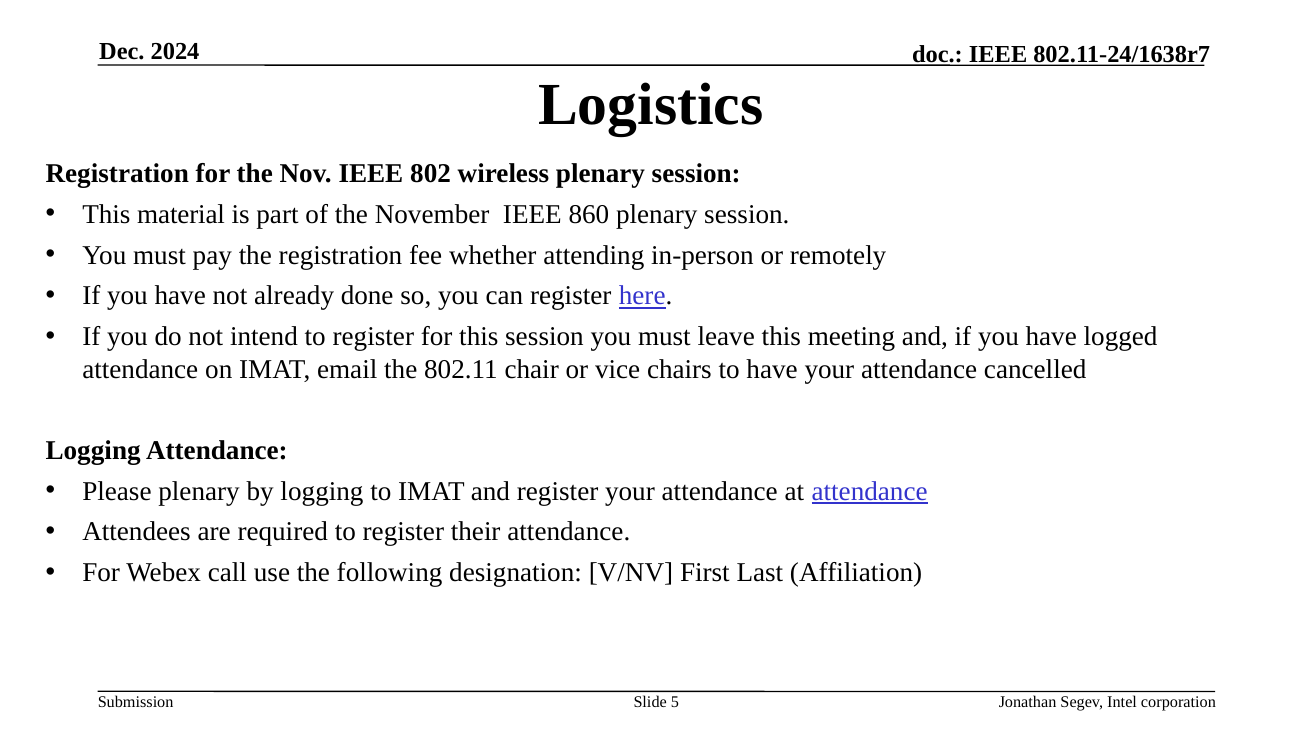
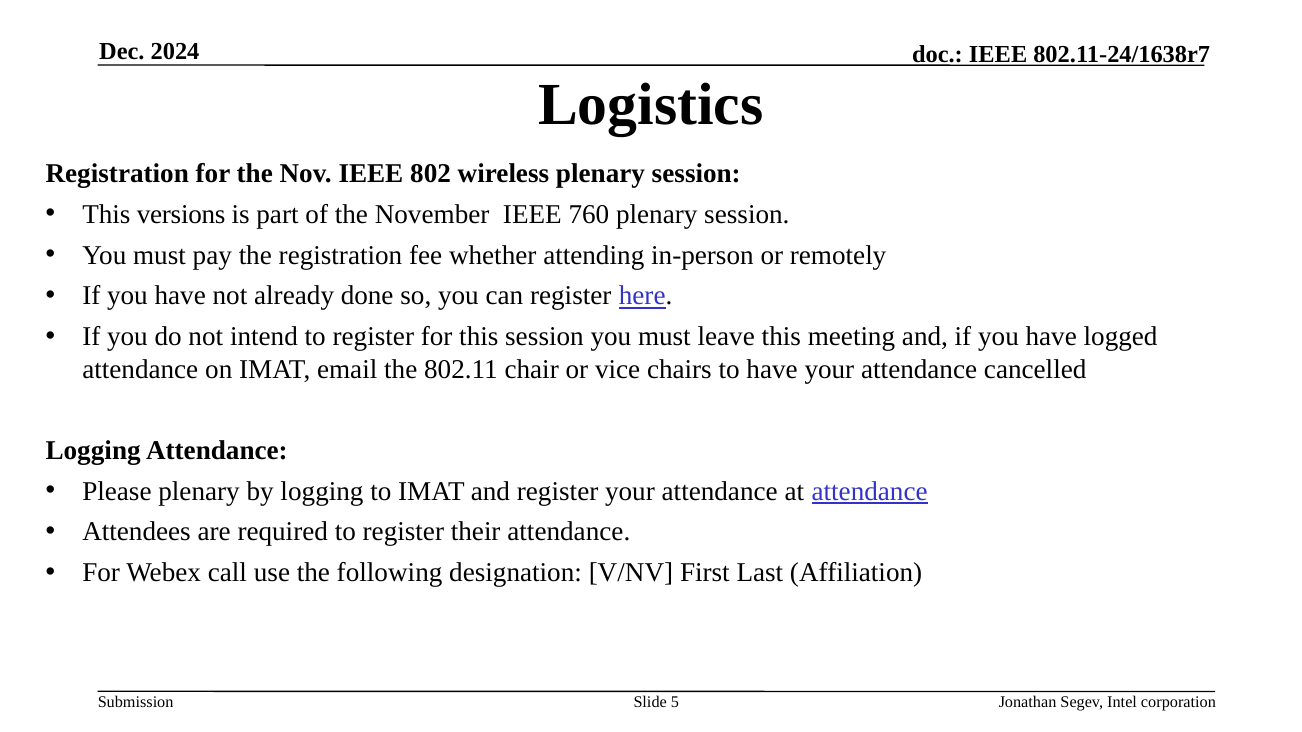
material: material -> versions (181, 215)
860: 860 -> 760 (589, 215)
